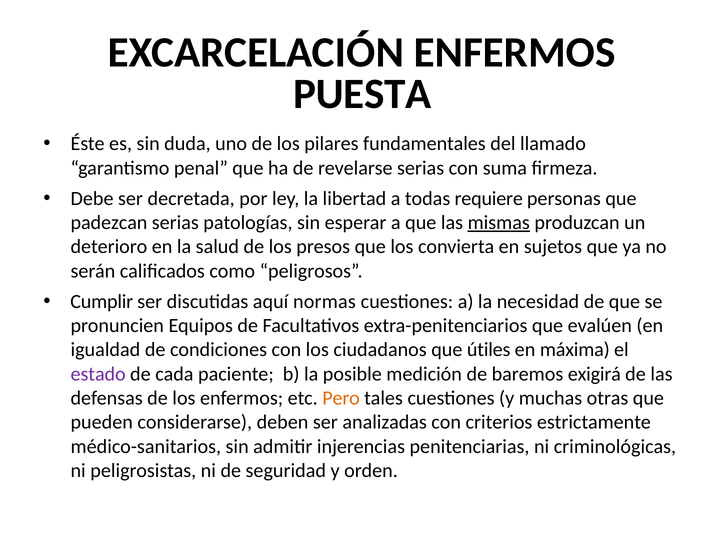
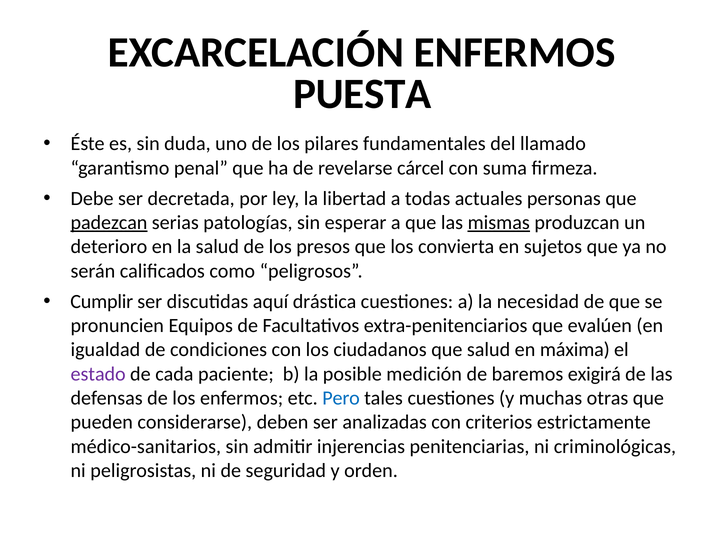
revelarse serias: serias -> cárcel (421, 168)
requiere: requiere -> actuales (489, 199)
padezcan underline: none -> present (109, 223)
normas: normas -> drástica (325, 302)
que útiles: útiles -> salud (489, 350)
Pero colour: orange -> blue (341, 398)
